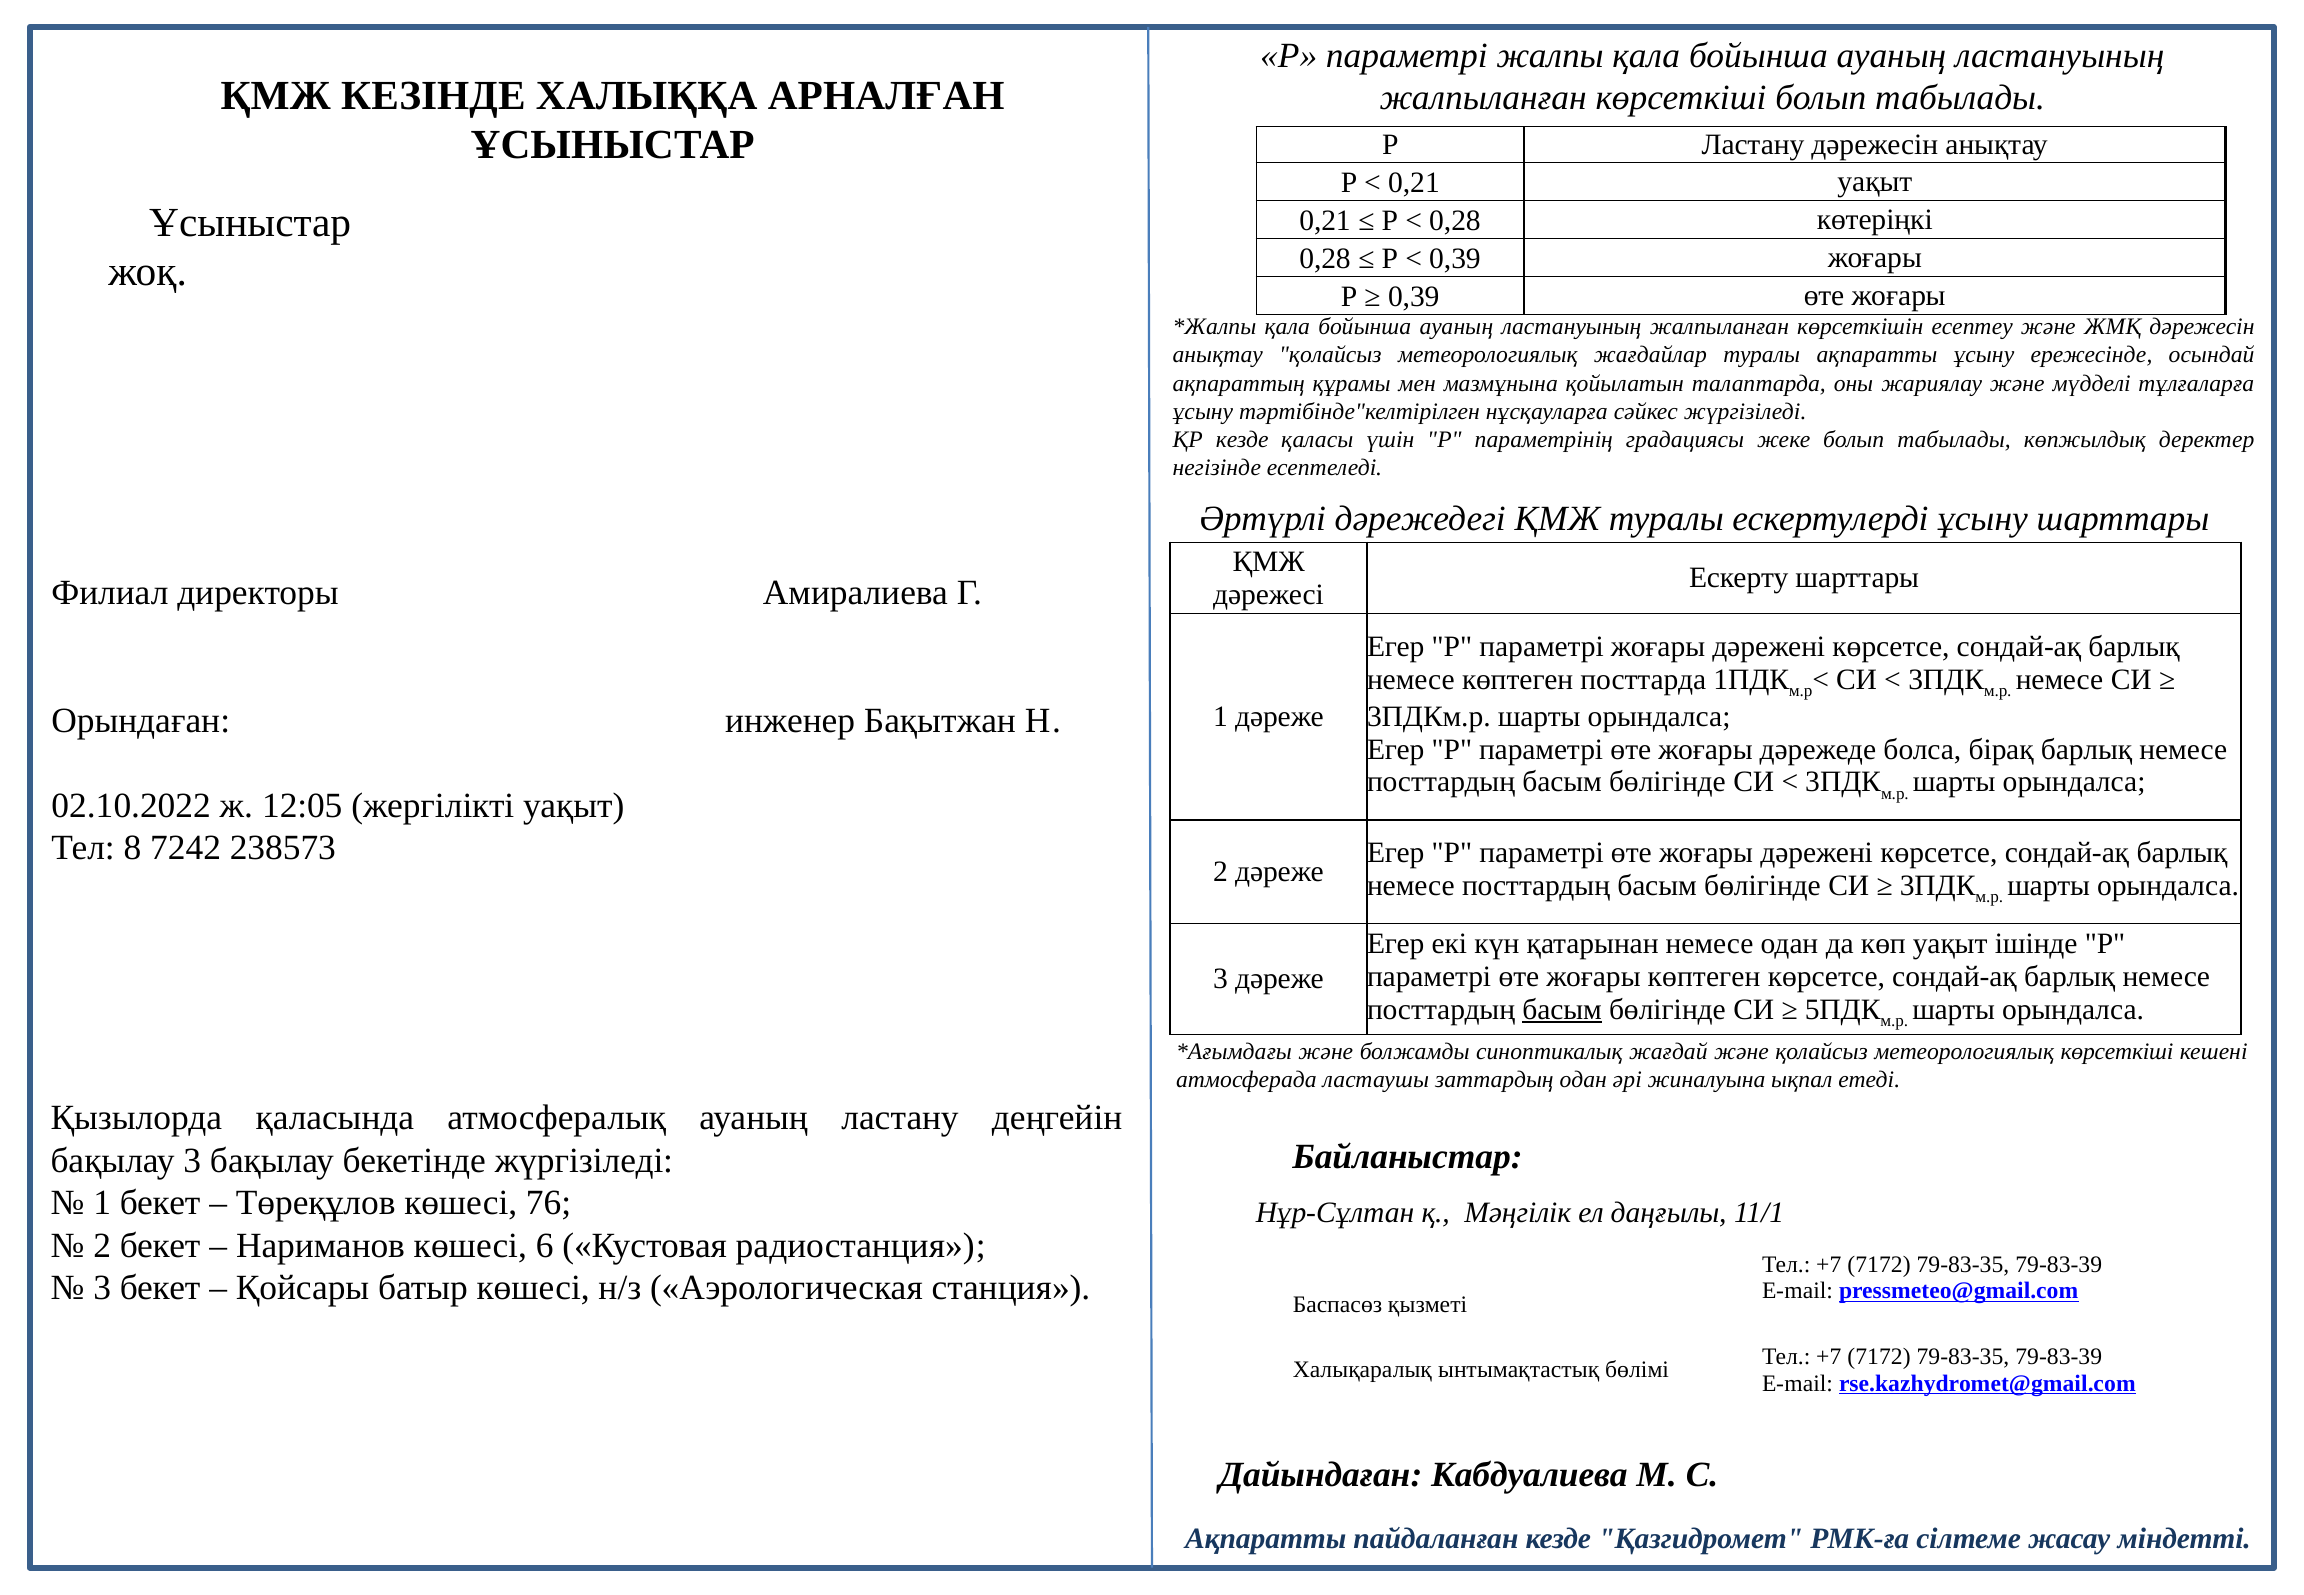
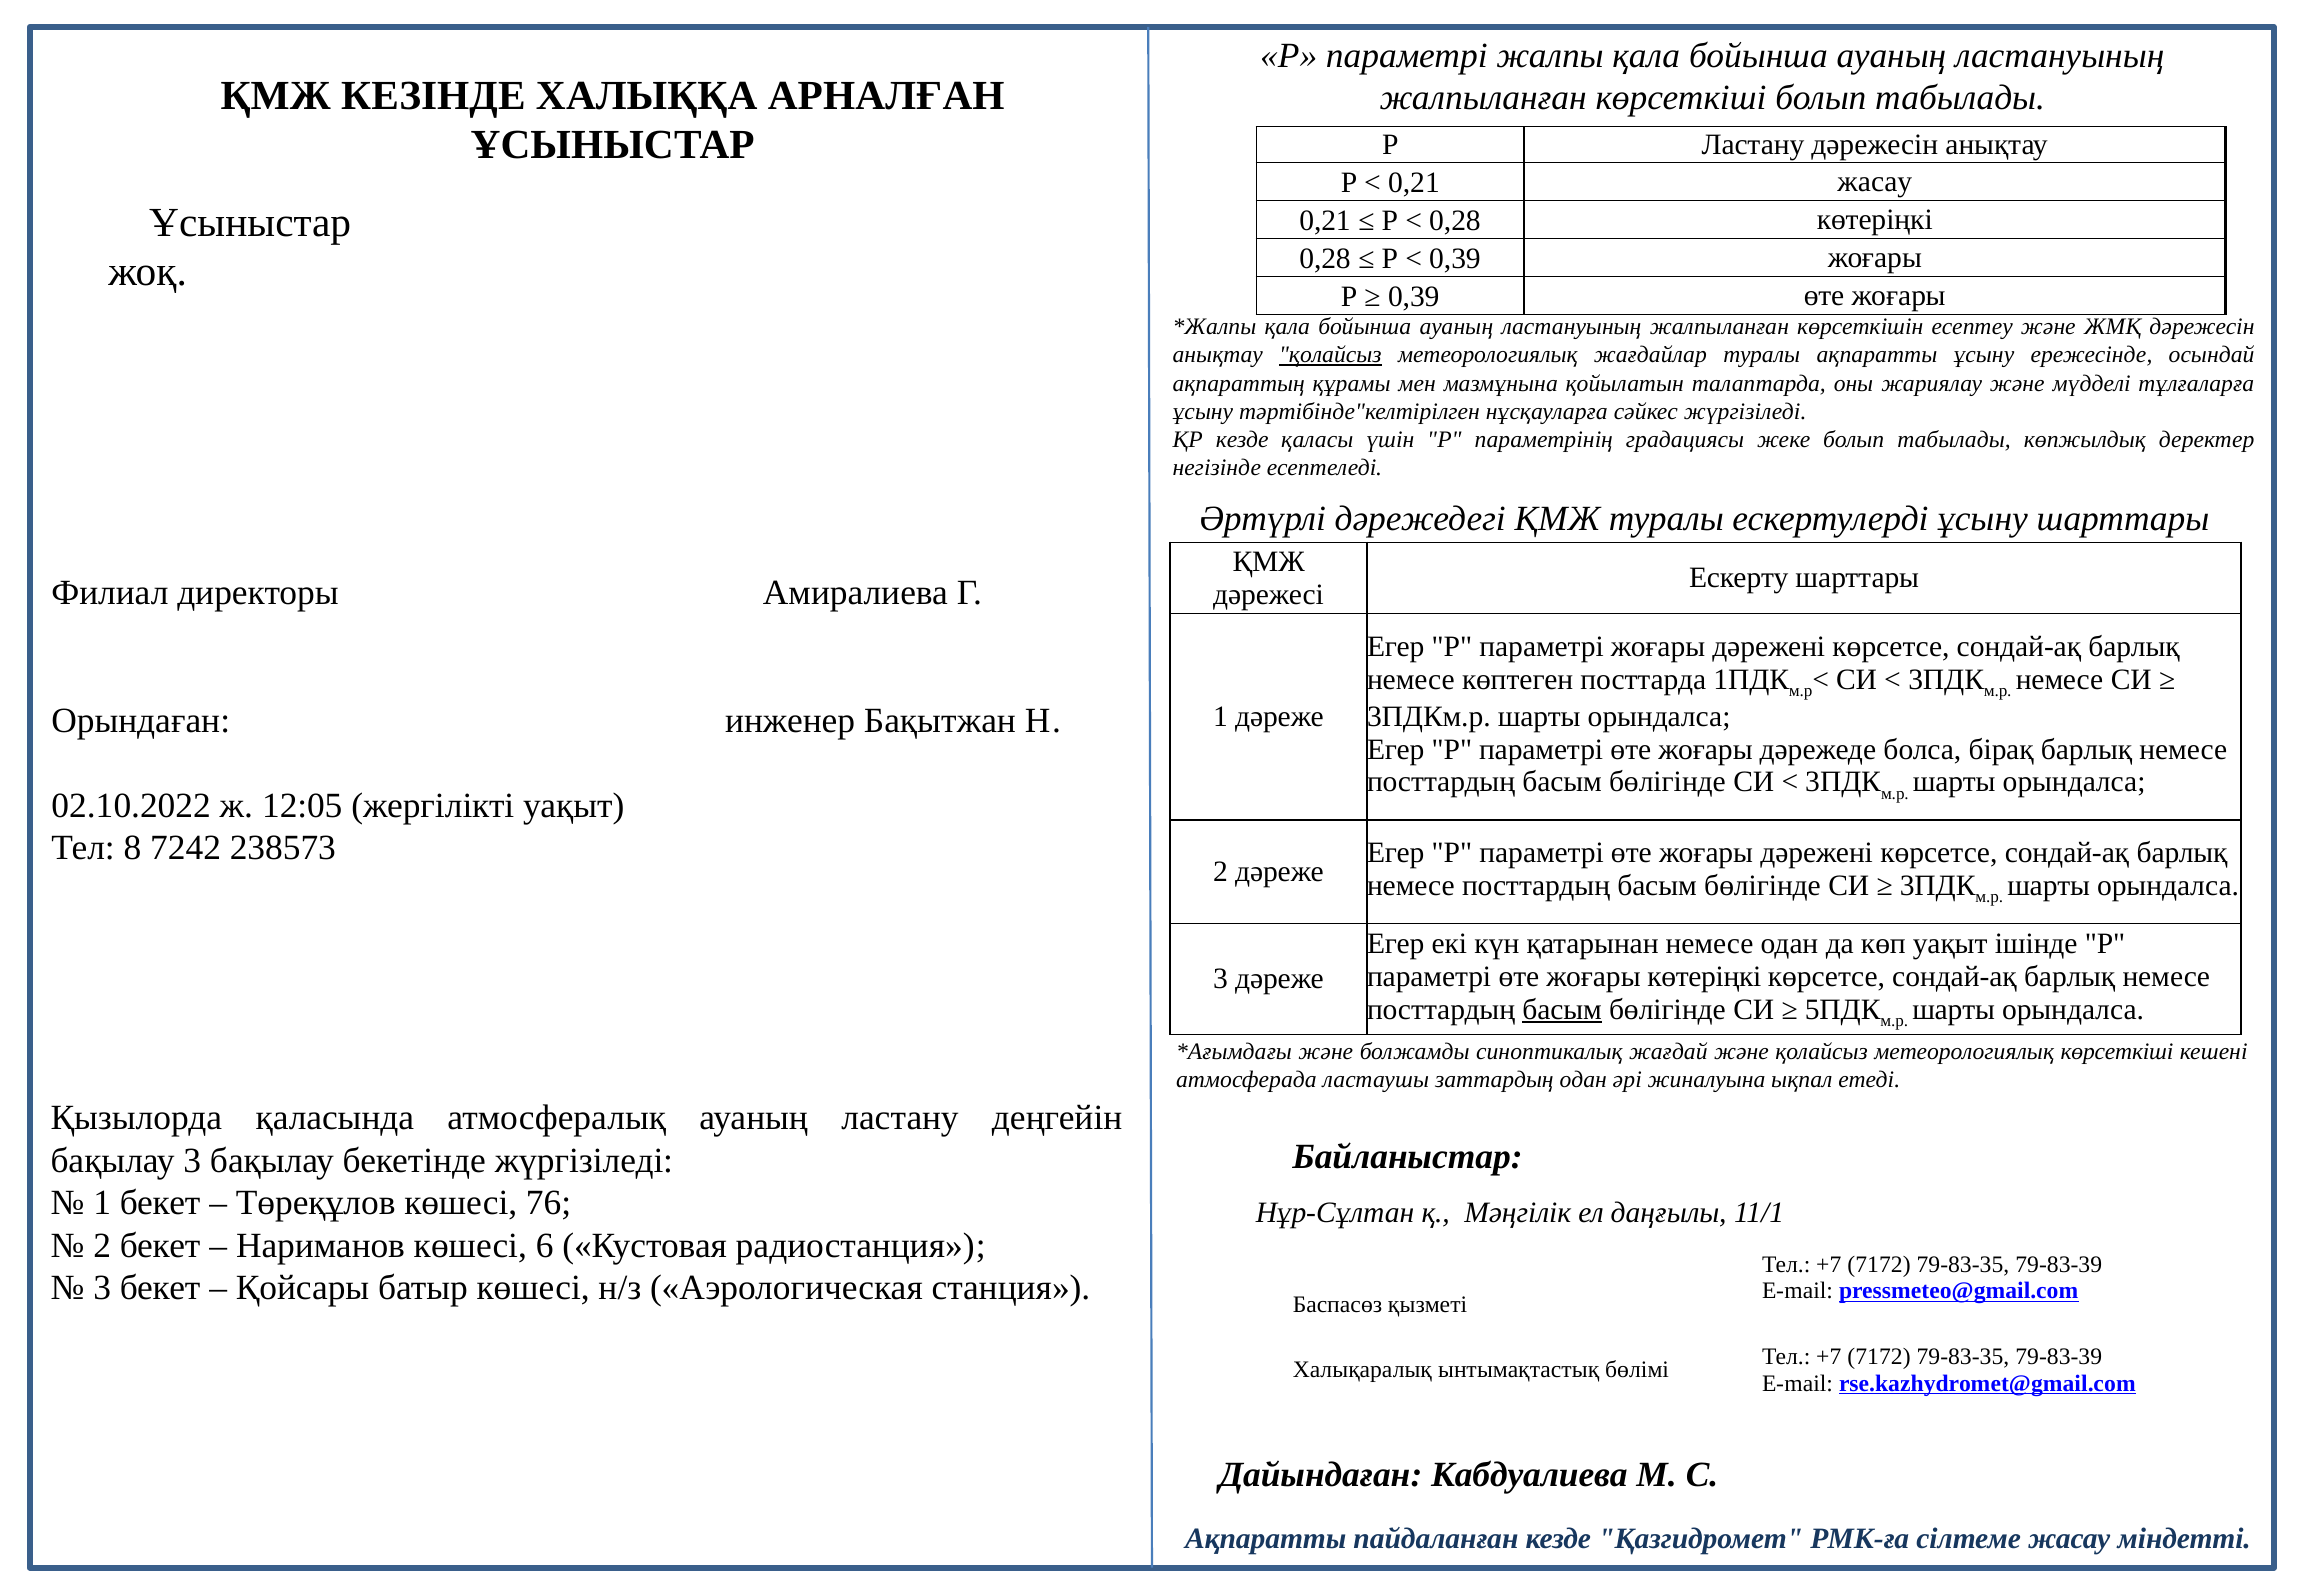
0,21 уақыт: уақыт -> жасау (1875, 181)
қолайсыз underline: none -> present (1330, 355)
жоғары көптеген: көптеген -> көтеріңкі (1704, 977)
